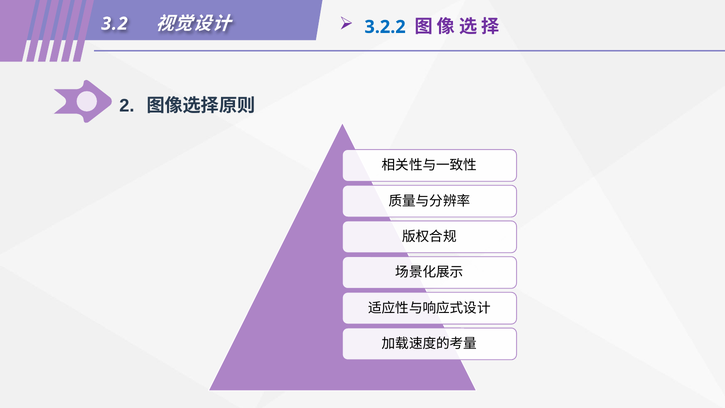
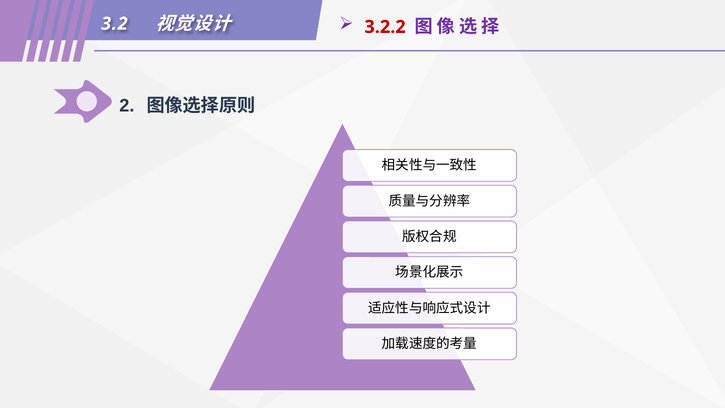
3.2.2 colour: blue -> red (385, 27)
